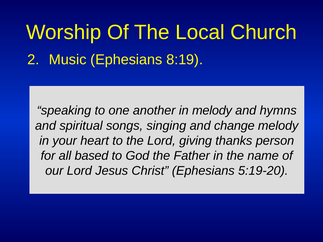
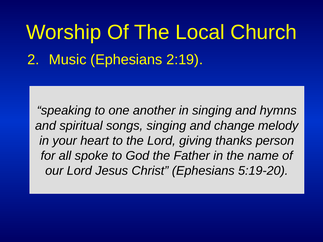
8:19: 8:19 -> 2:19 (185, 60)
in melody: melody -> singing (212, 111)
based: based -> spoke (91, 156)
